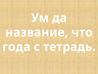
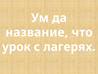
года: года -> урок (16, 47)
тетрадь: тетрадь -> лагерях (69, 47)
